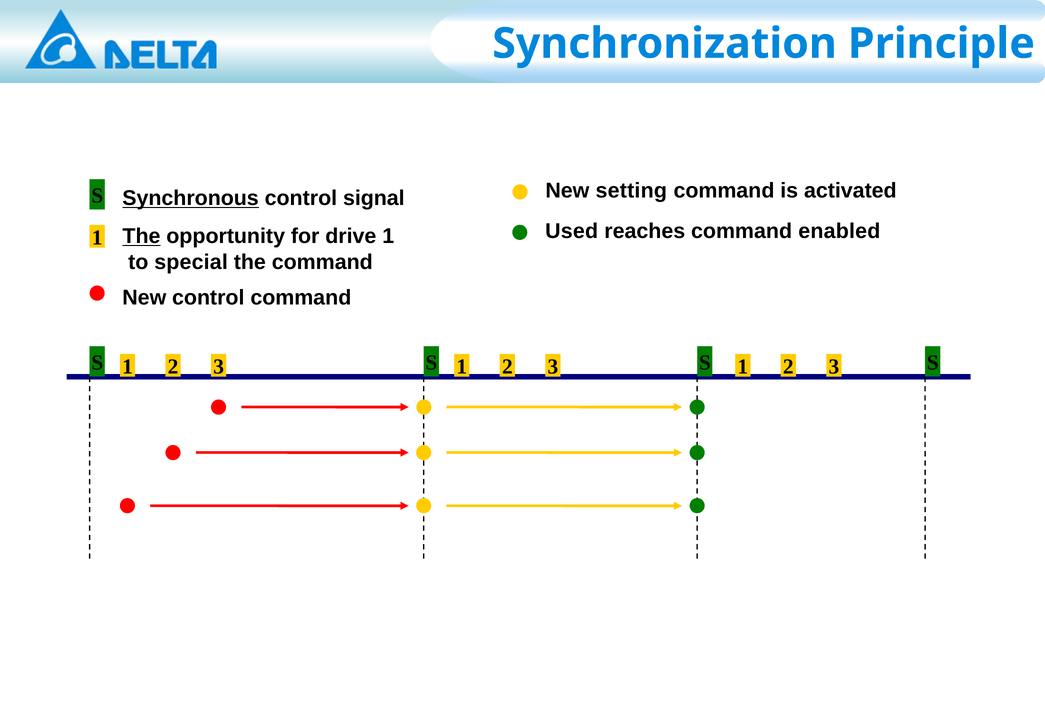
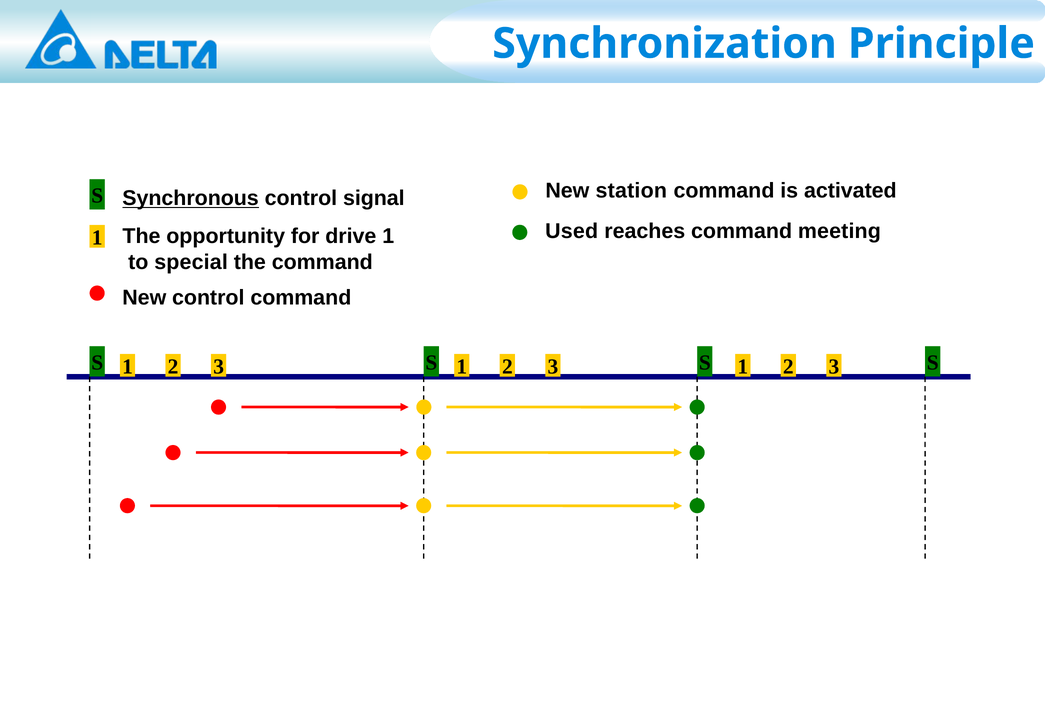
setting: setting -> station (631, 191)
enabled: enabled -> meeting (839, 231)
The underline: present -> none (141, 236)
